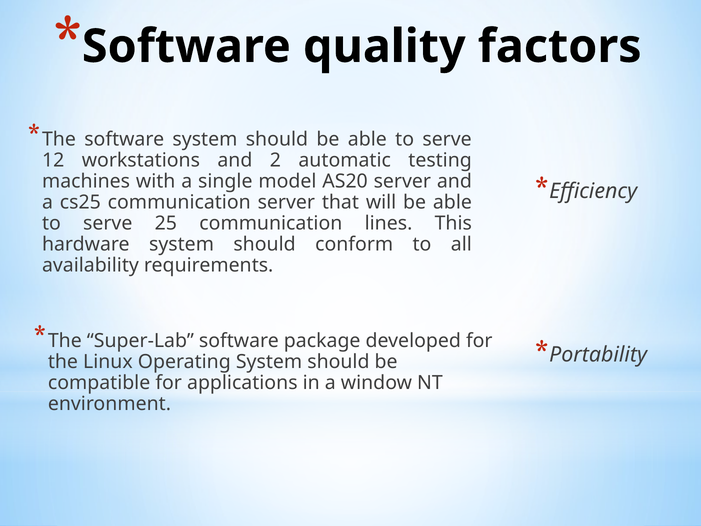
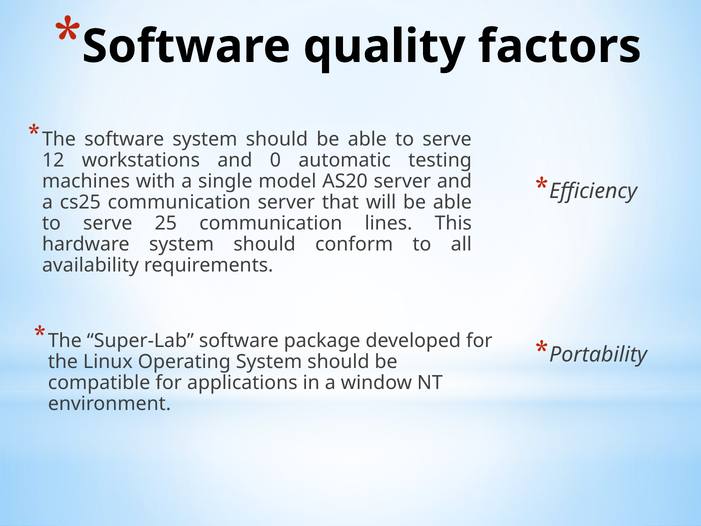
2: 2 -> 0 (275, 160)
